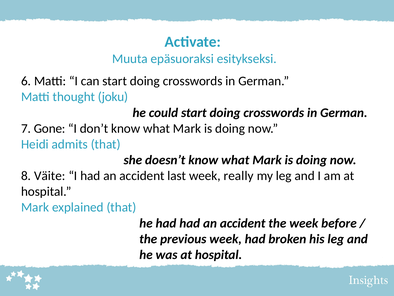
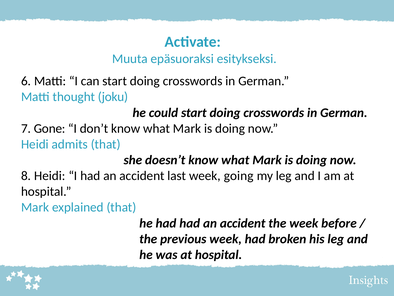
8 Väite: Väite -> Heidi (50, 176)
really: really -> going (239, 176)
